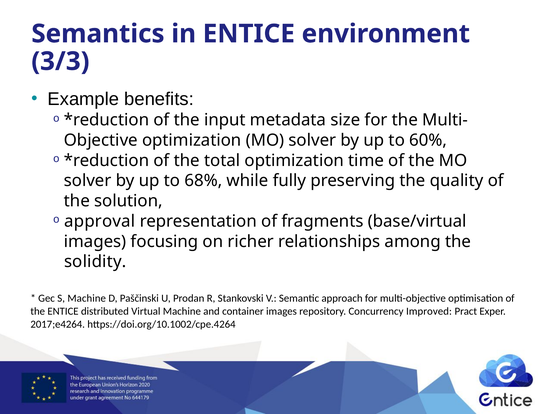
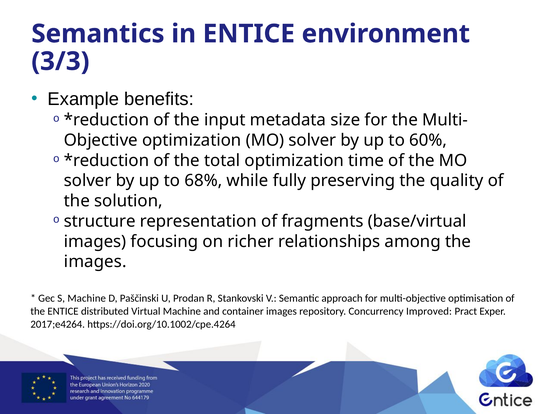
approval: approval -> structure (100, 221)
solidity: solidity -> images (95, 262)
